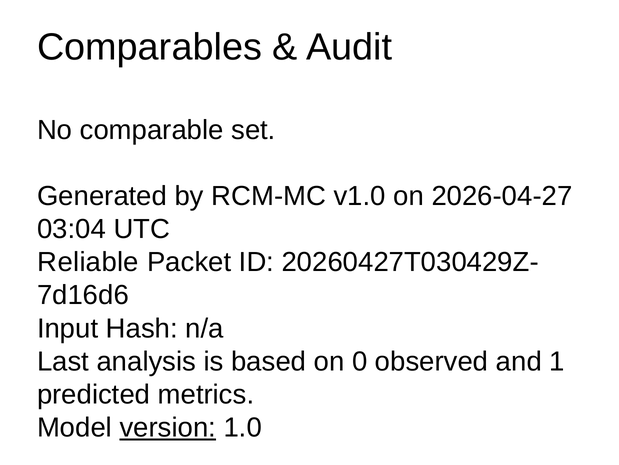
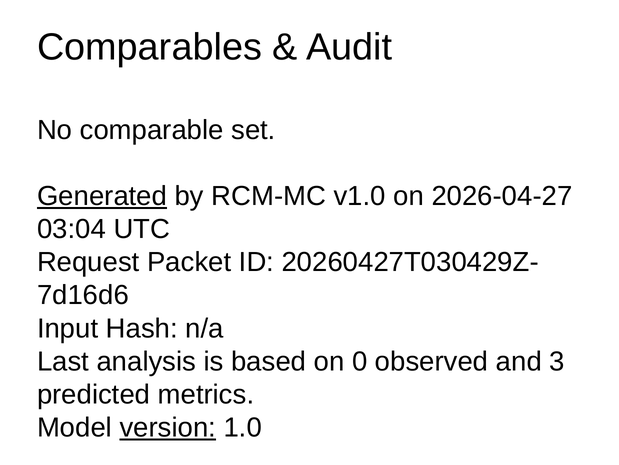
Generated underline: none -> present (102, 196)
Reliable: Reliable -> Request (88, 262)
1: 1 -> 3 (557, 361)
